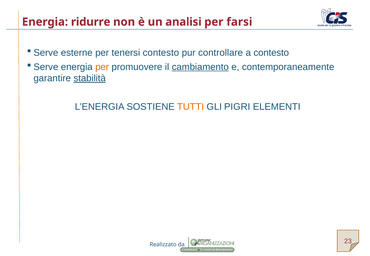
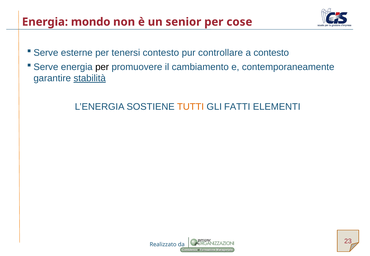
ridurre: ridurre -> mondo (91, 22)
analisi: analisi -> senior (183, 22)
farsi: farsi -> cose (239, 22)
per colour: orange -> black (102, 67)
cambiamento underline: present -> none (200, 67)
PIGRI: PIGRI -> FATTI (237, 107)
